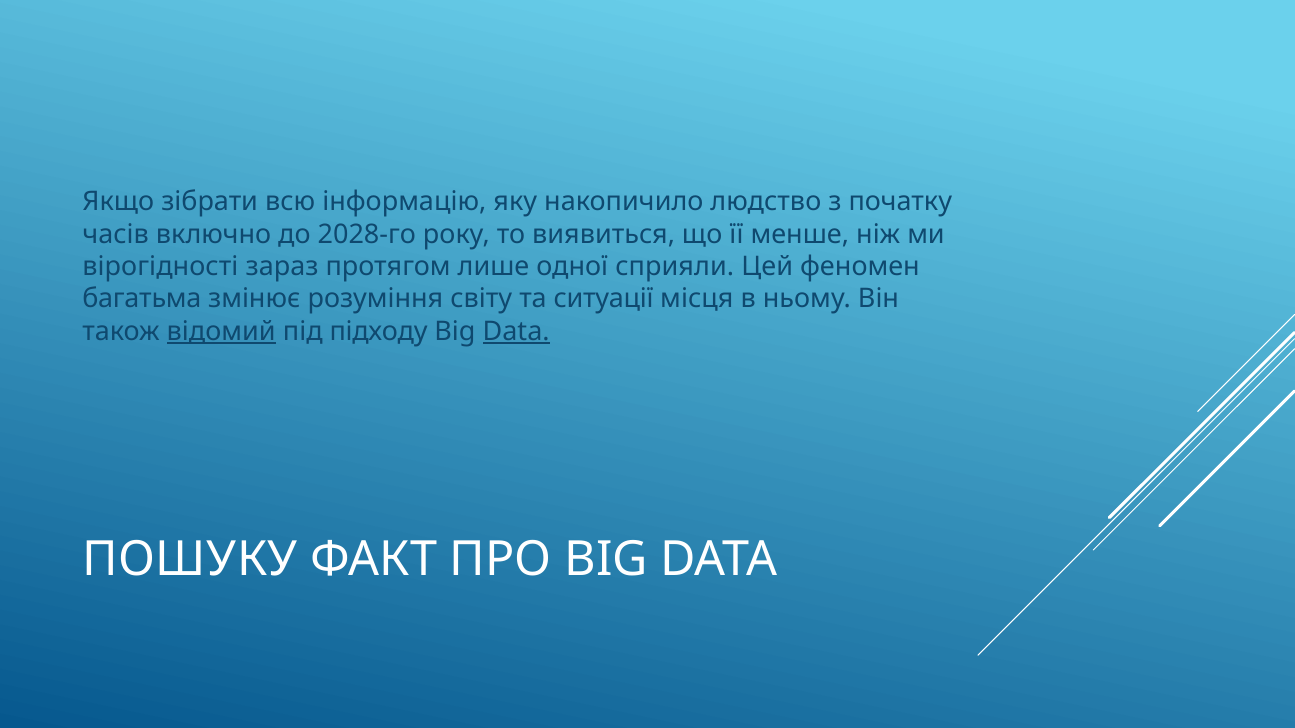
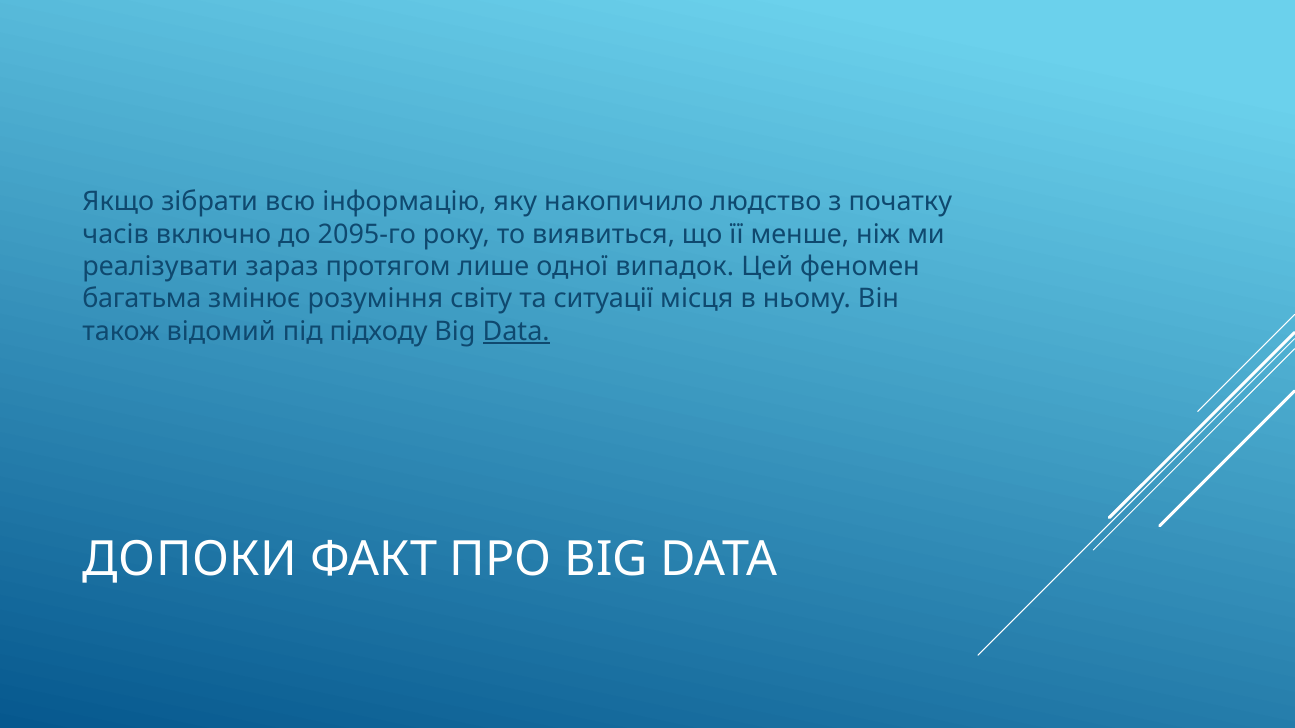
2028-го: 2028-го -> 2095-го (367, 234)
вірогідності: вірогідності -> реалізувати (160, 267)
сприяли: сприяли -> випадок (675, 267)
відомий underline: present -> none (221, 331)
ПОШУКУ: ПОШУКУ -> ДОПОКИ (190, 560)
